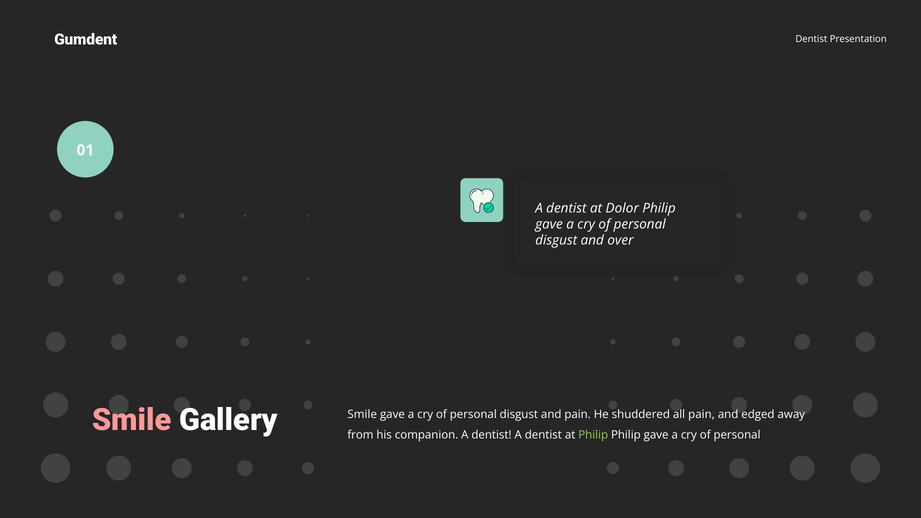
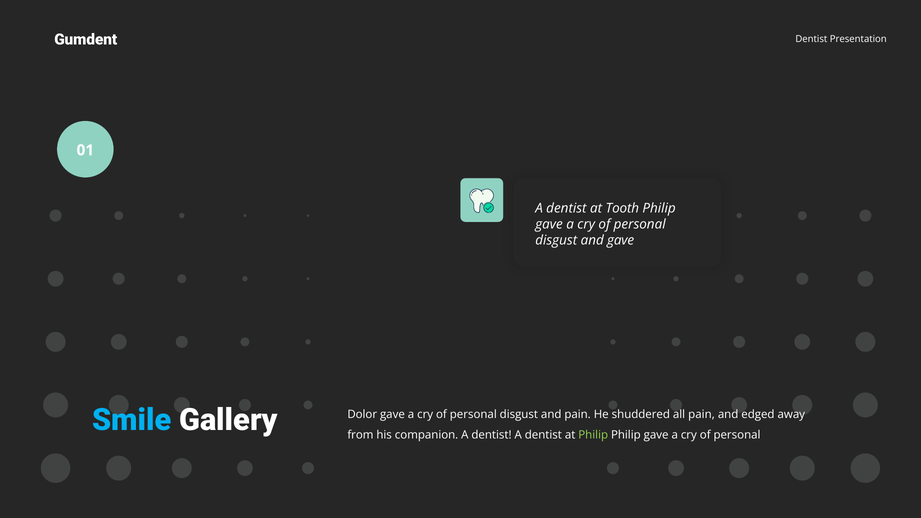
Dolor: Dolor -> Tooth (622, 208)
and over: over -> gave (621, 240)
Smile colour: pink -> light blue (132, 420)
Gallery Smile: Smile -> Dolor (362, 414)
